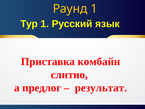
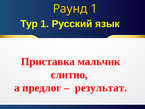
комбайн: комбайн -> мальчик (99, 61)
